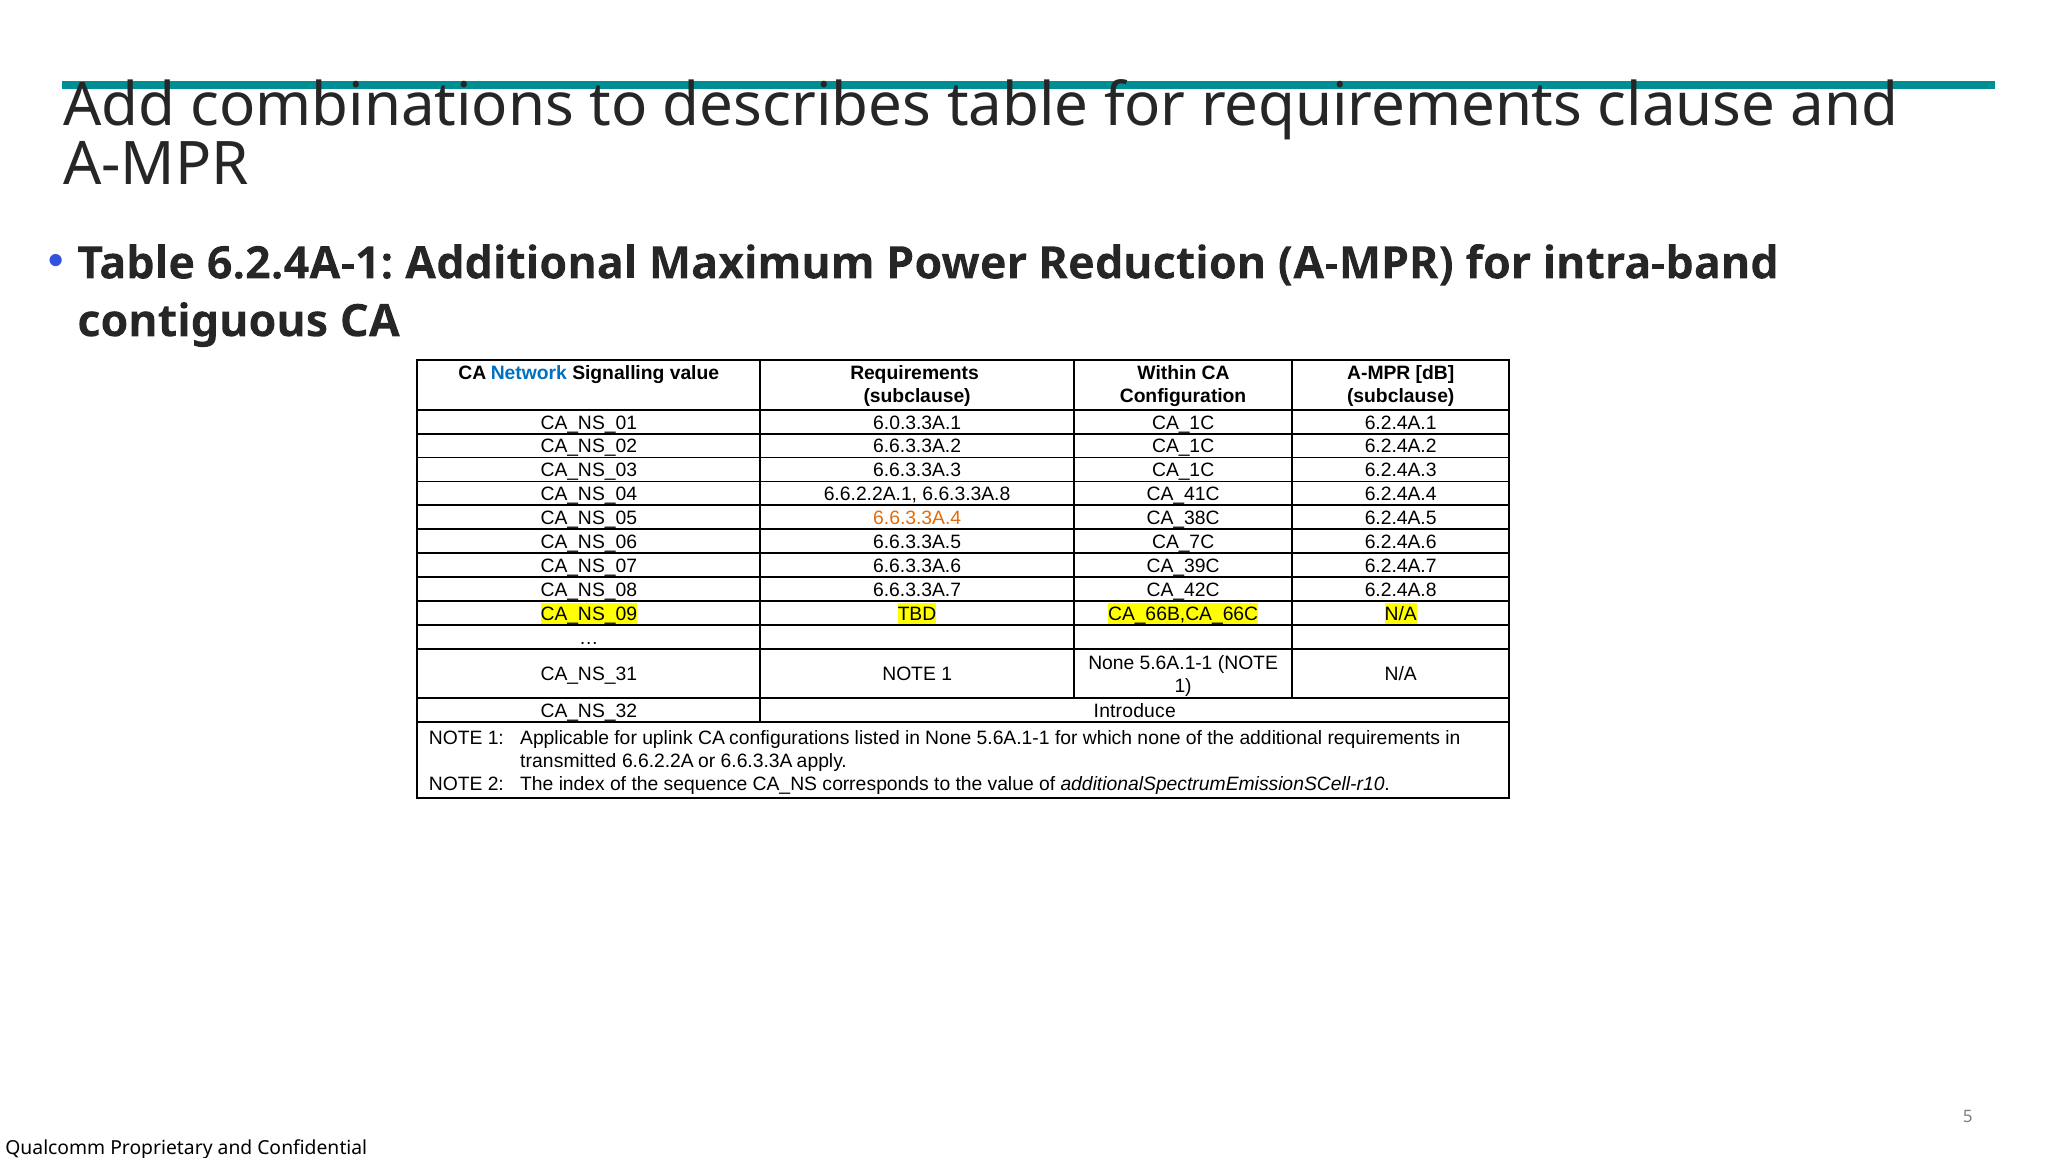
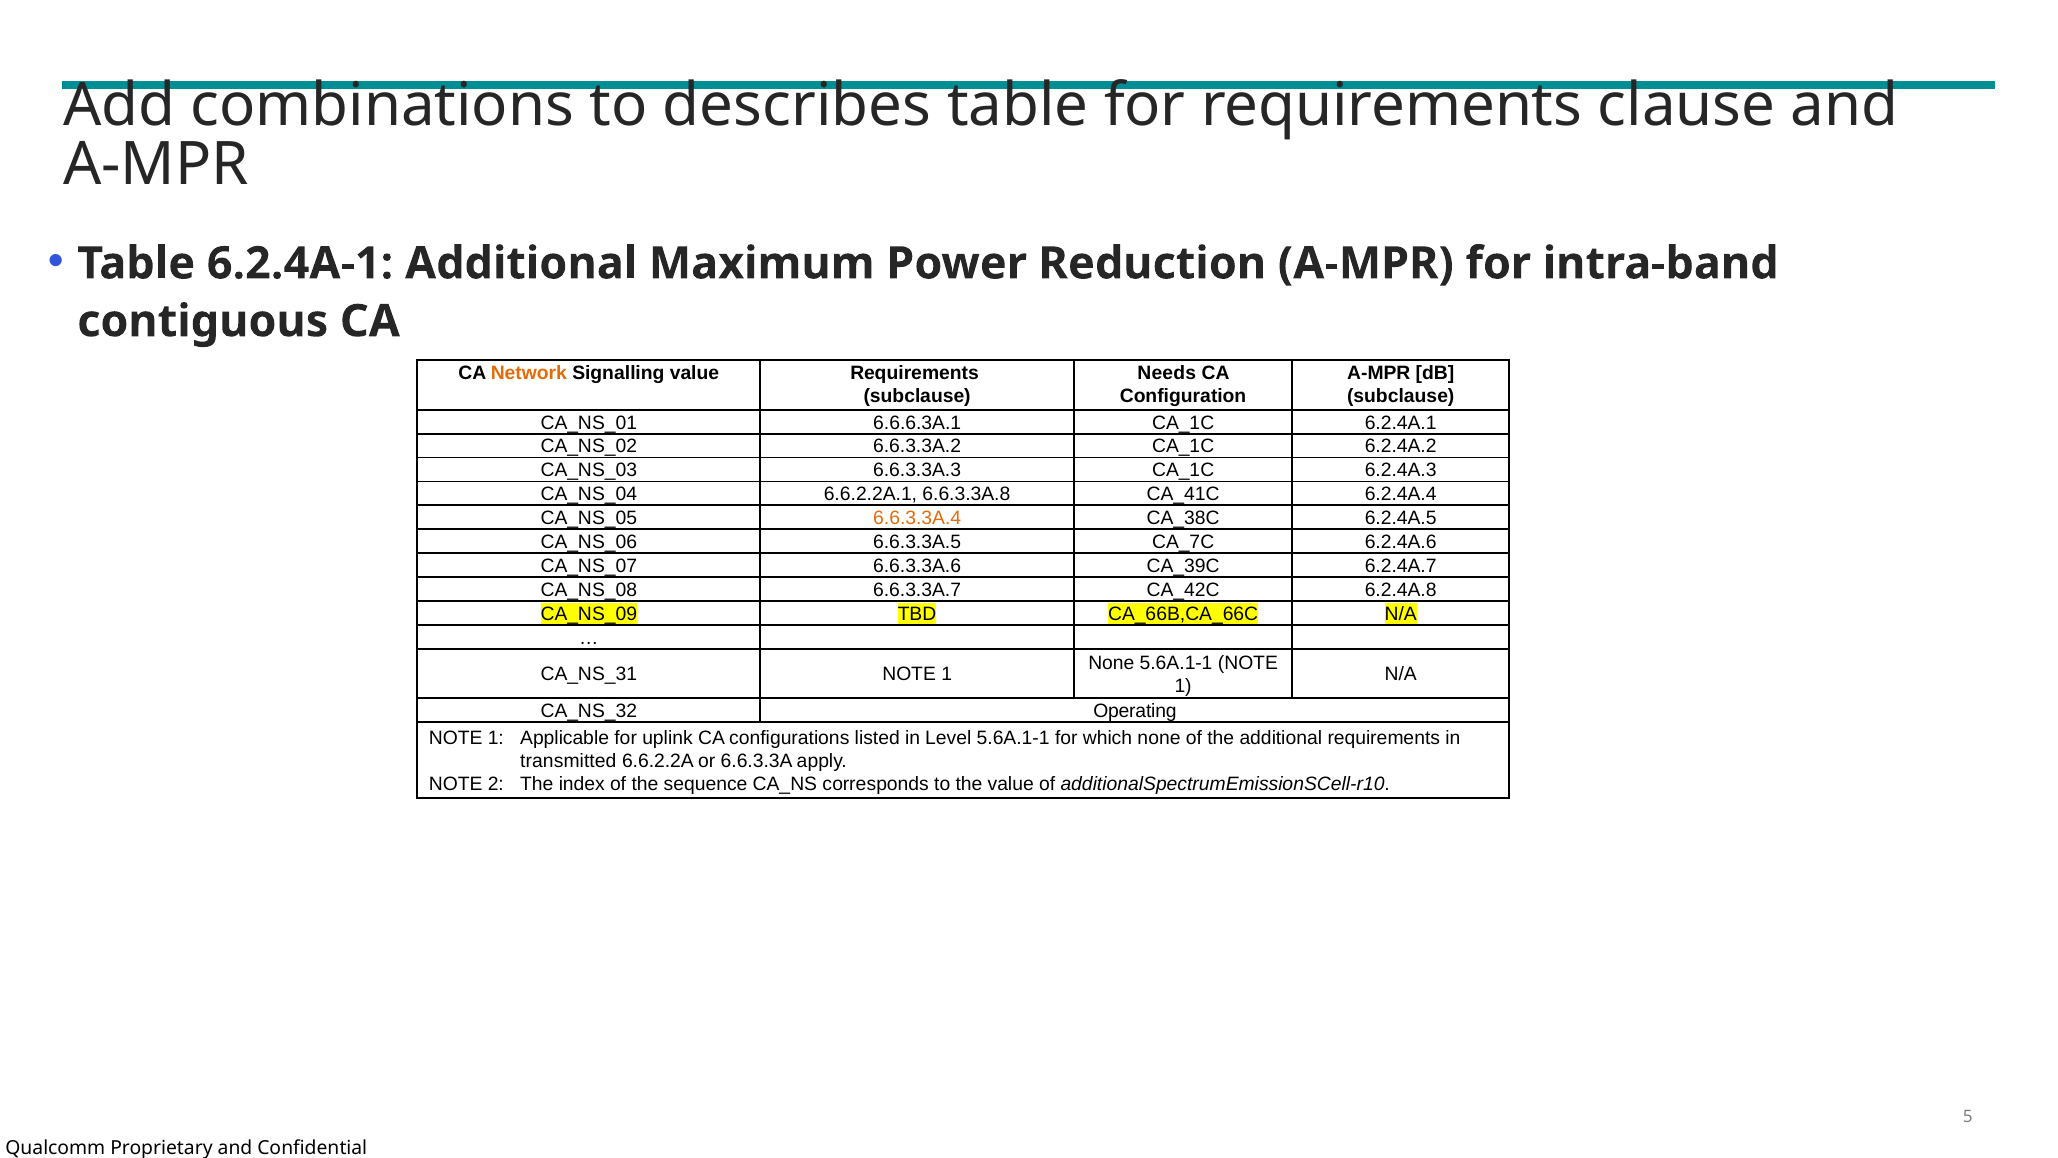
Network colour: blue -> orange (529, 373)
Within: Within -> Needs (1167, 373)
6.0.3.3A.1: 6.0.3.3A.1 -> 6.6.6.3A.1 (917, 423)
Introduce: Introduce -> Operating (1135, 711)
in None: None -> Level (948, 738)
